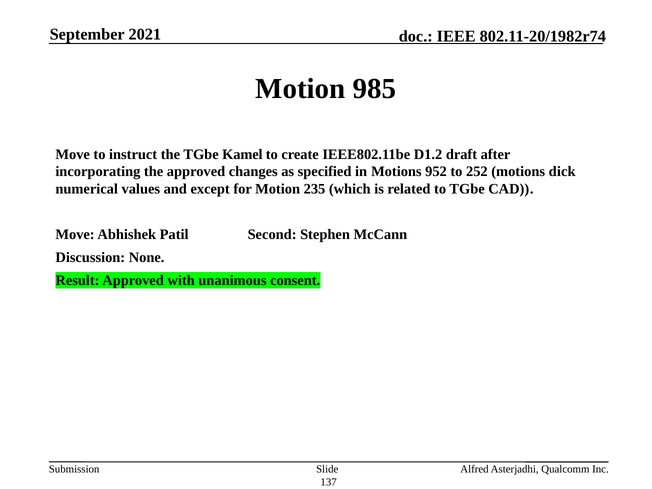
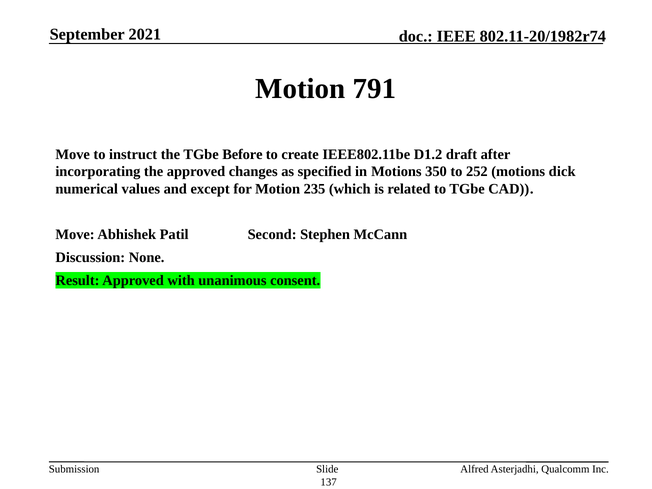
985: 985 -> 791 (375, 89)
Kamel: Kamel -> Before (242, 154)
952: 952 -> 350 (436, 172)
